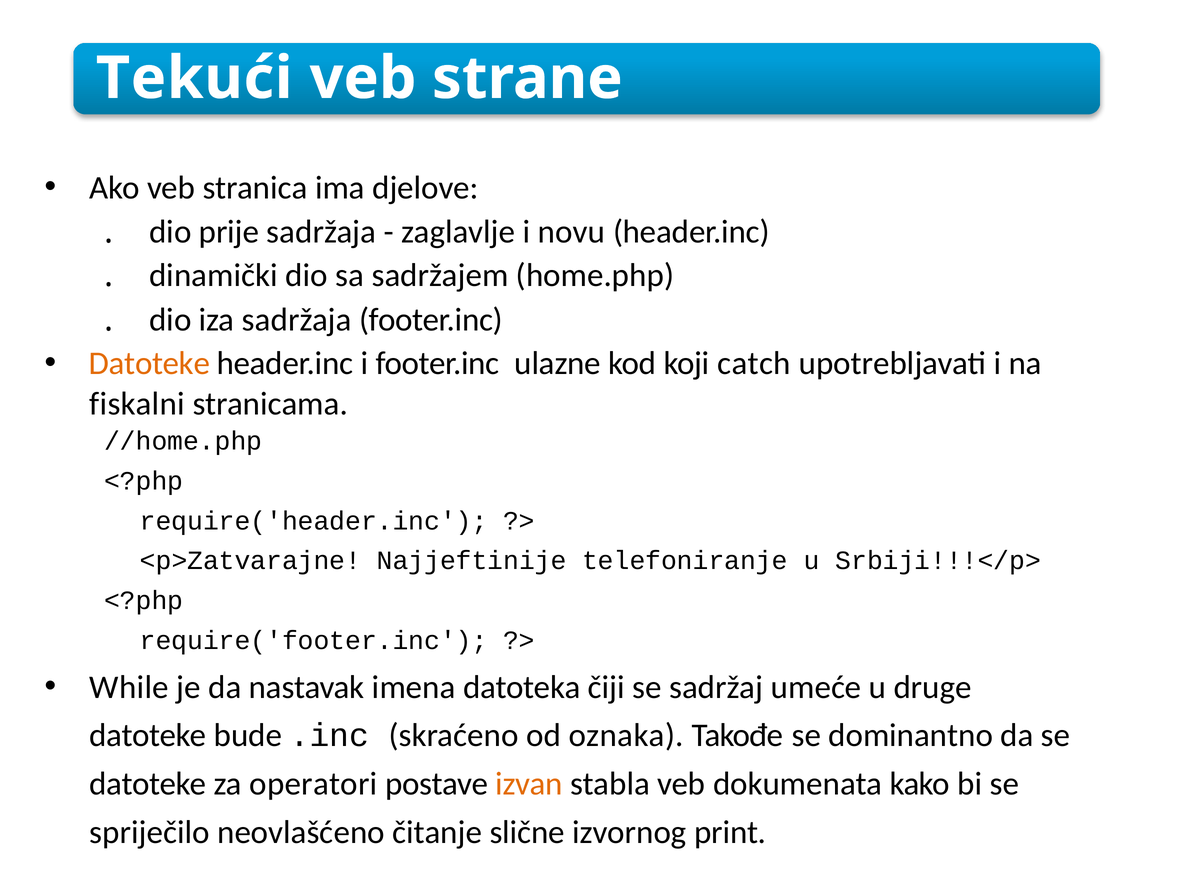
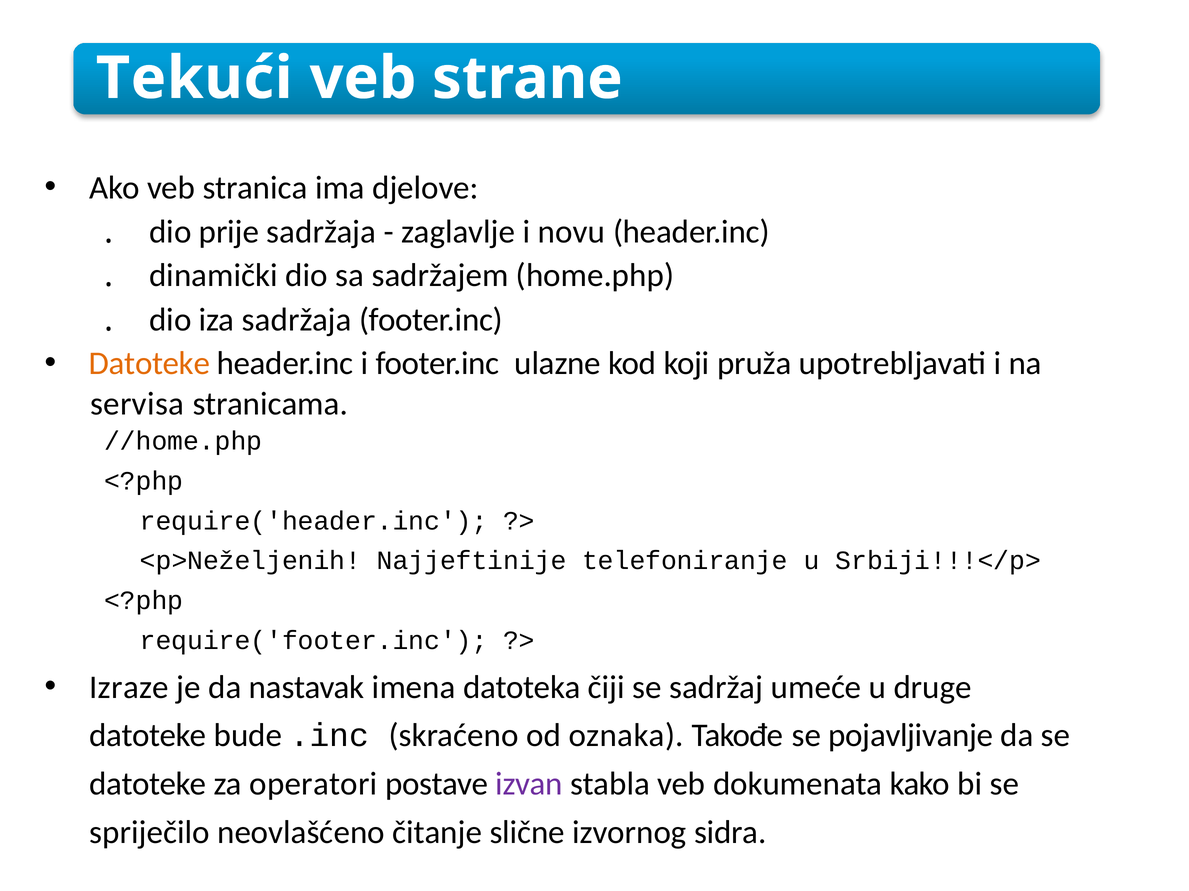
catch: catch -> pruža (754, 364)
fiskalni: fiskalni -> servisa (137, 404)
<p>Zatvarajne: <p>Zatvarajne -> <p>Neželjenih (251, 561)
While: While -> Izraze (129, 688)
dominantno: dominantno -> pojavljivanje (911, 736)
izvan colour: orange -> purple (529, 785)
print: print -> sidra (730, 833)
